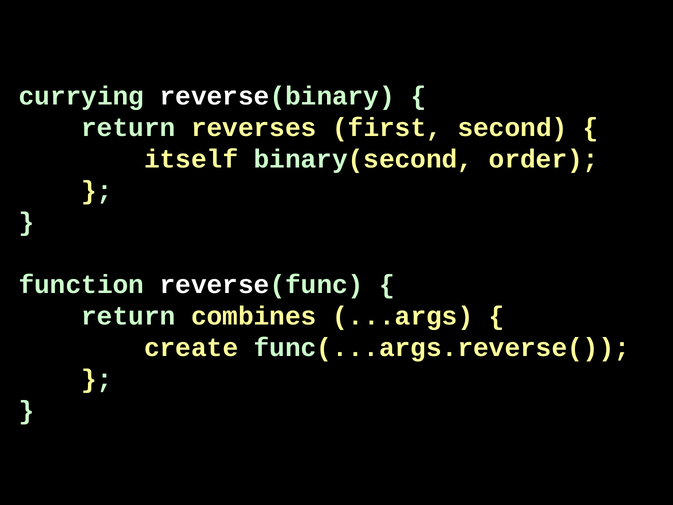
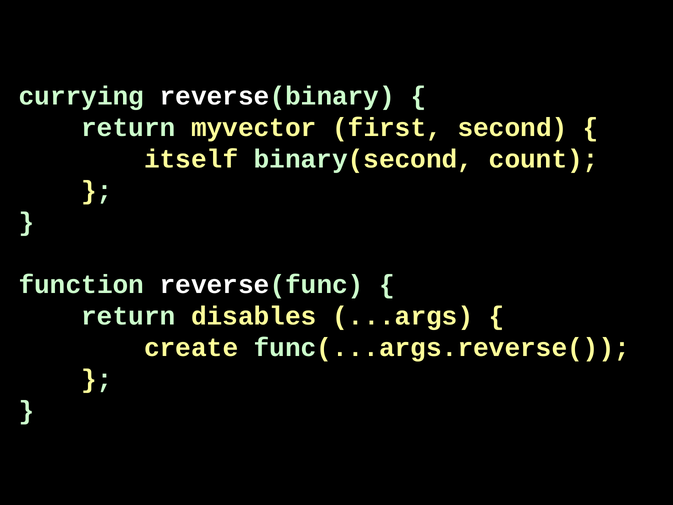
reverses: reverses -> myvector (254, 128)
order: order -> count (544, 159)
combines: combines -> disables (254, 316)
